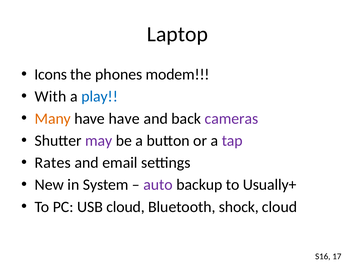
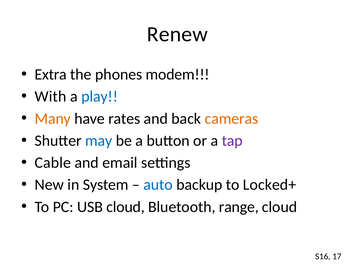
Laptop: Laptop -> Renew (177, 34)
Icons: Icons -> Extra (51, 74)
have have: have -> rates (124, 119)
cameras colour: purple -> orange (231, 119)
may colour: purple -> blue (99, 141)
Rates: Rates -> Cable (53, 163)
auto colour: purple -> blue (158, 185)
Usually+: Usually+ -> Locked+ (270, 185)
shock: shock -> range (239, 207)
